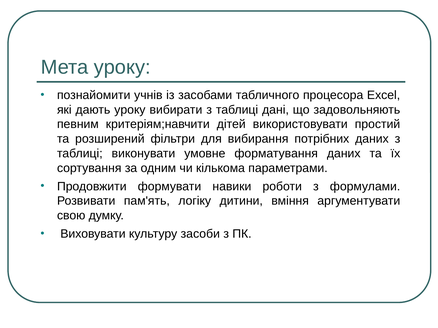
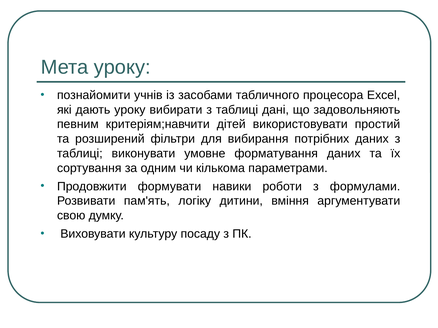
засоби: засоби -> посаду (200, 234)
